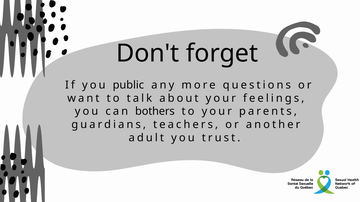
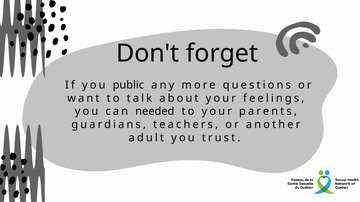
bothers: bothers -> needed (155, 112)
